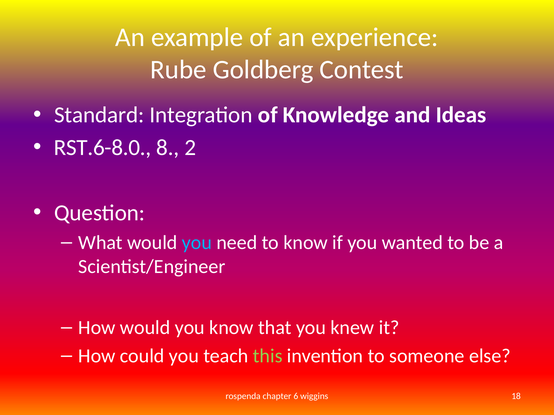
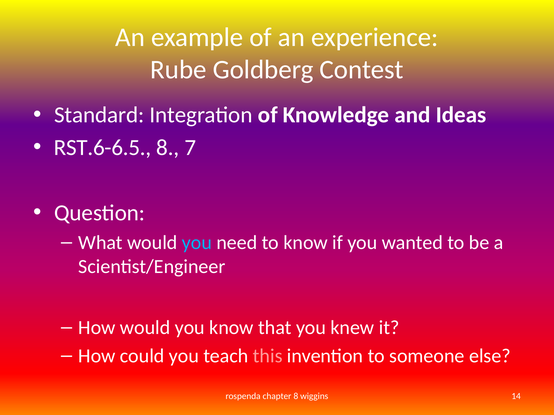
RST.6-8.0: RST.6-8.0 -> RST.6-6.5 (103, 148)
2: 2 -> 7 (190, 148)
this colour: light green -> pink (268, 356)
chapter 6: 6 -> 8 (296, 397)
18: 18 -> 14 (516, 397)
